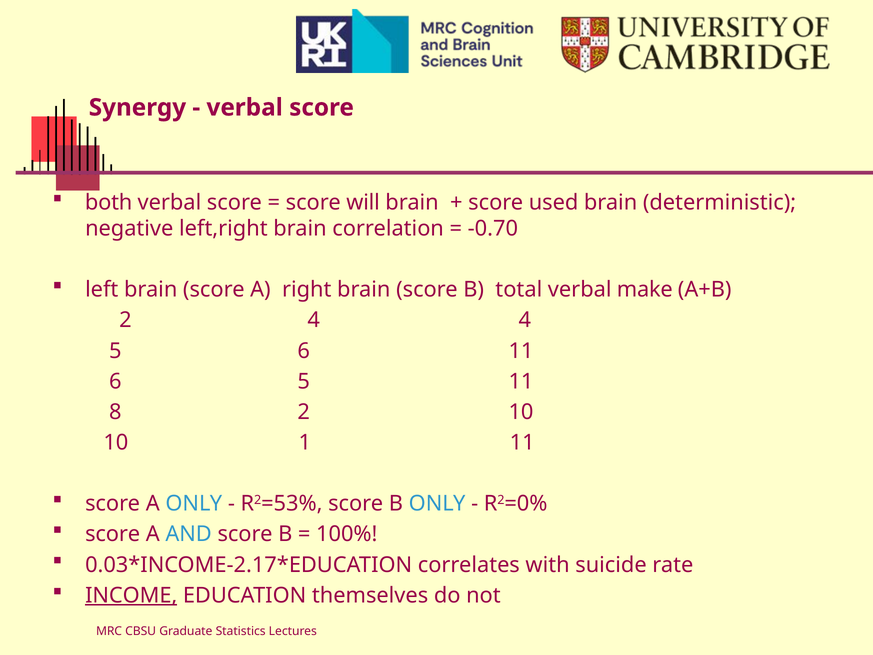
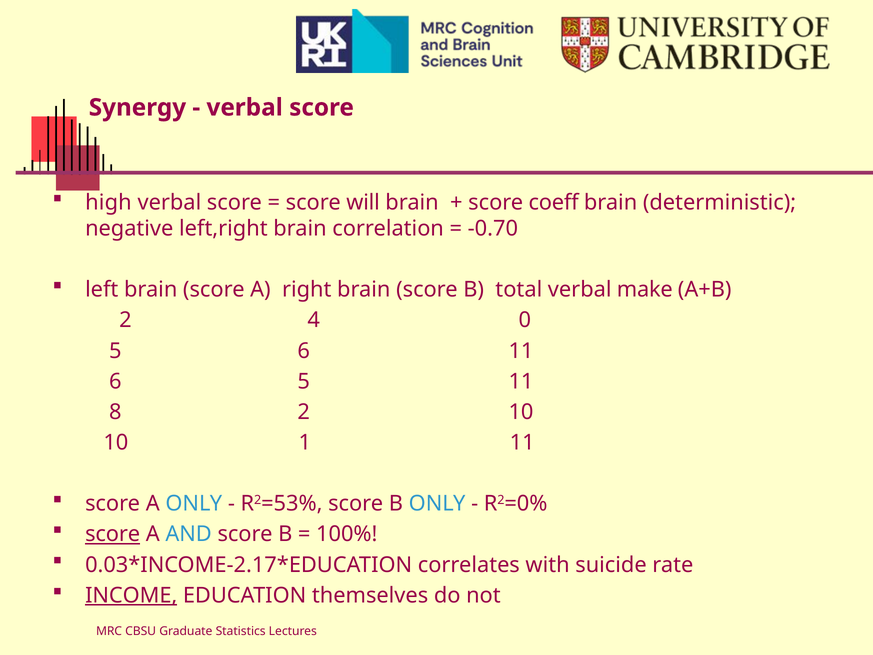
both: both -> high (108, 202)
used: used -> coeff (554, 202)
4 4: 4 -> 0 (525, 320)
score underline: none -> present (113, 534)
